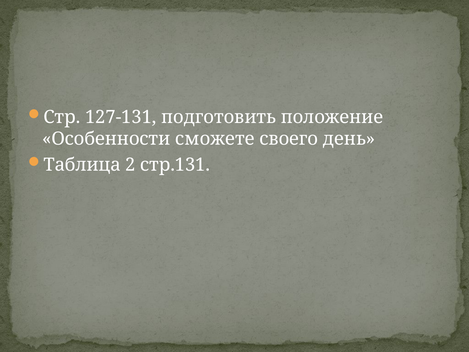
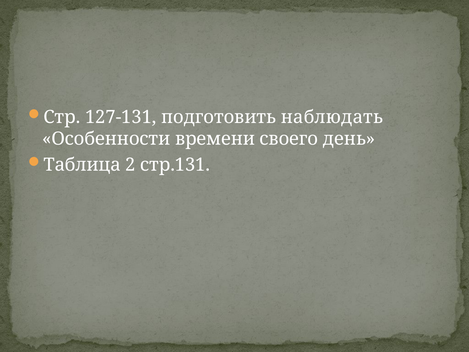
положение: положение -> наблюдать (332, 117)
сможете: сможете -> времени (215, 139)
